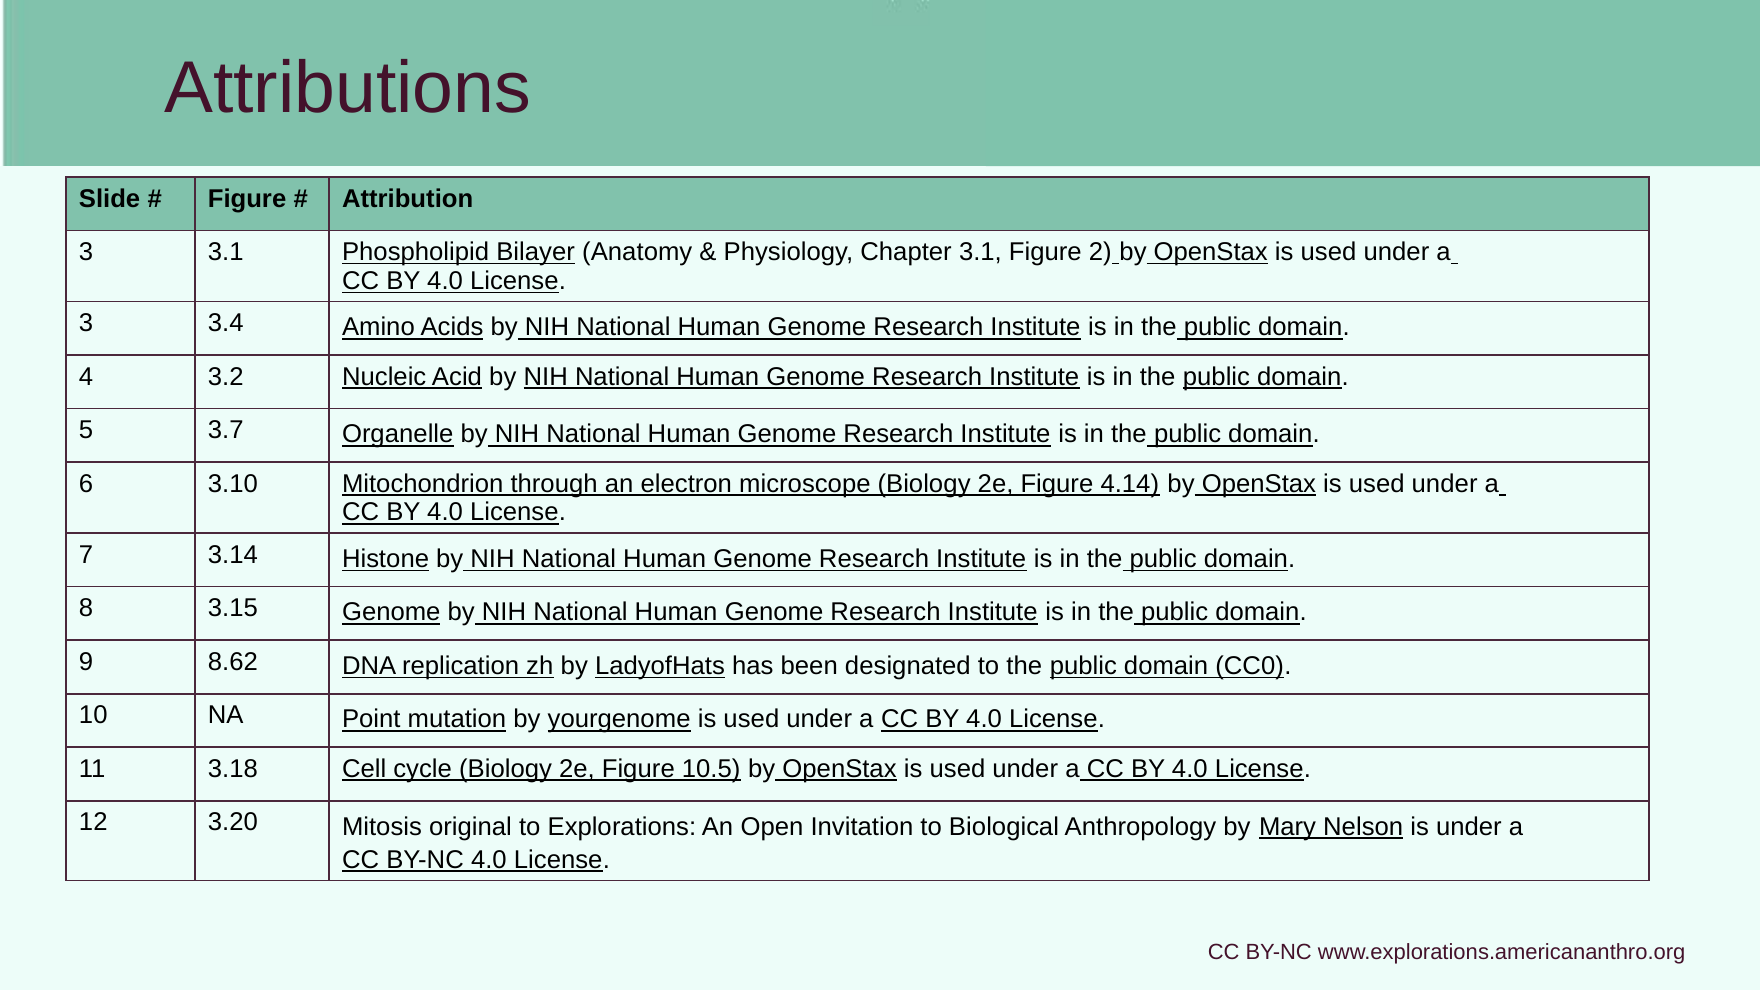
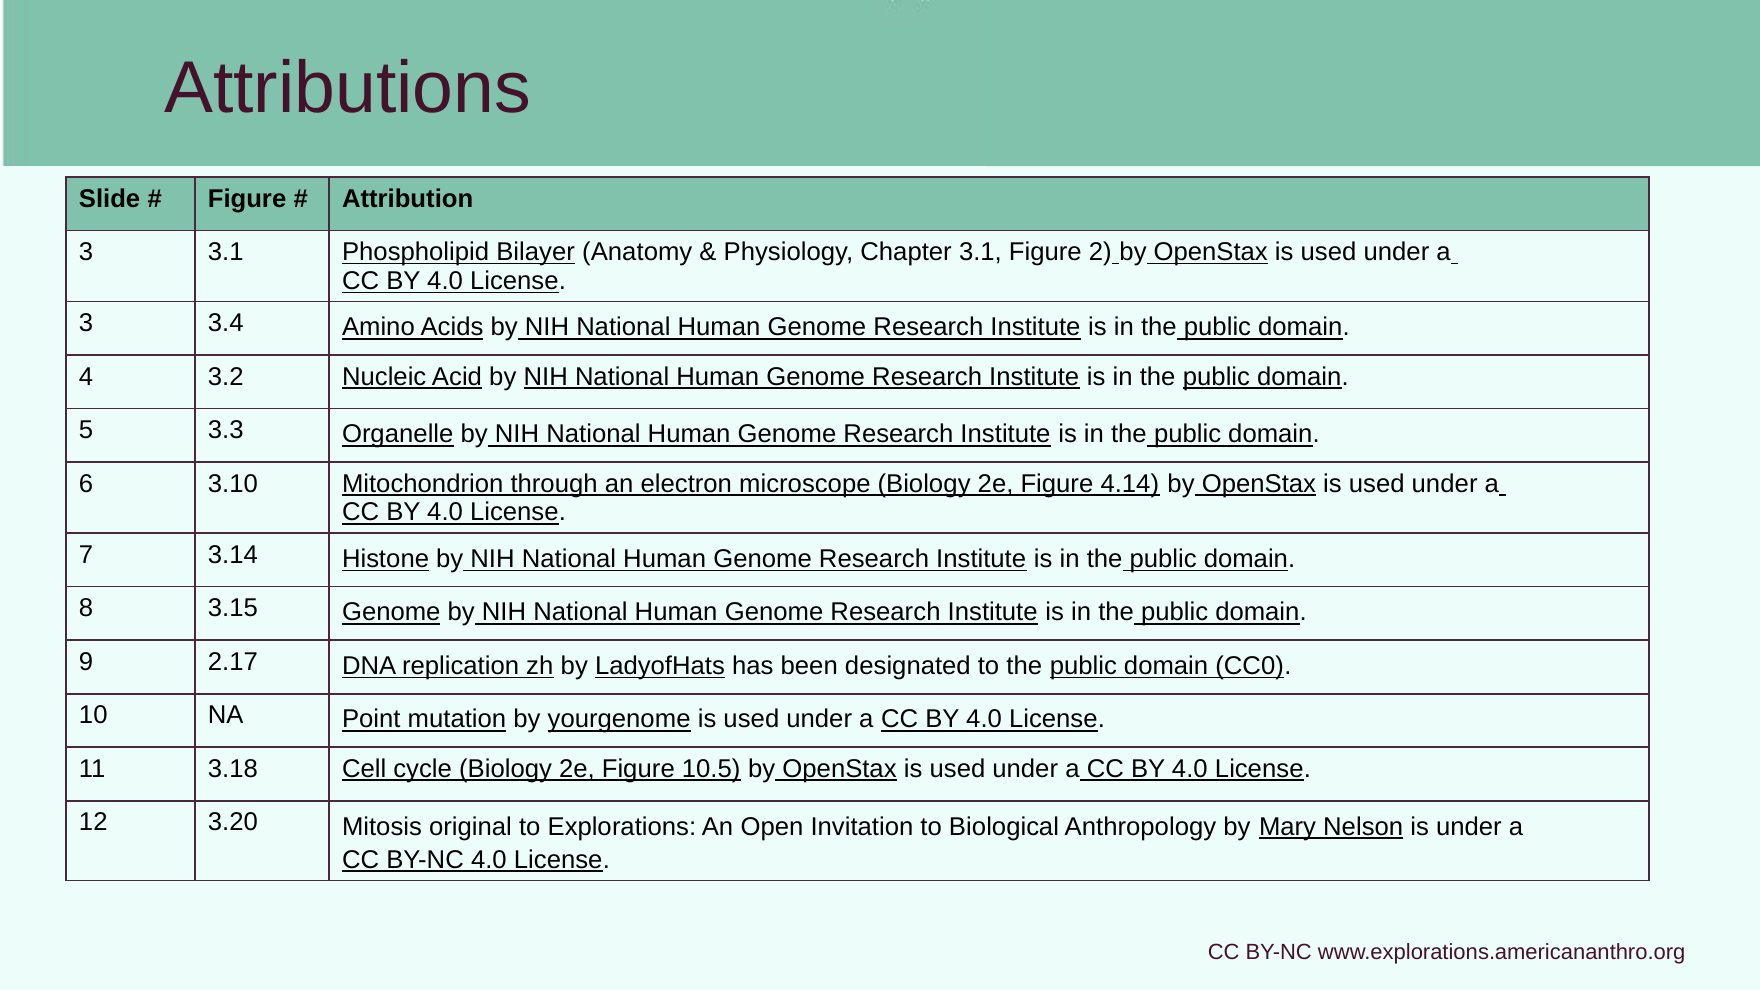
3.7: 3.7 -> 3.3 (226, 430)
8.62: 8.62 -> 2.17 (233, 662)
